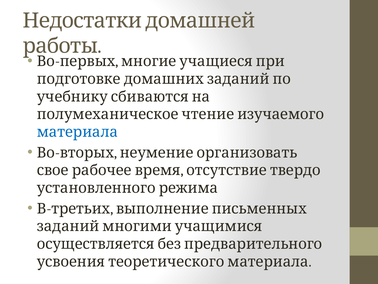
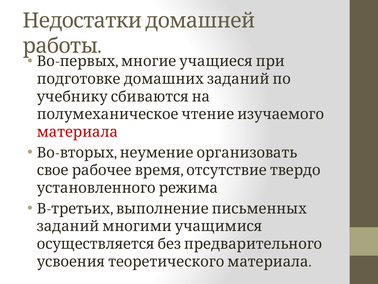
материала colour: blue -> red (77, 132)
